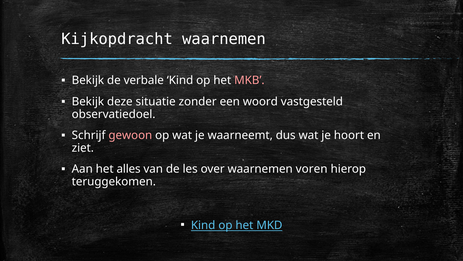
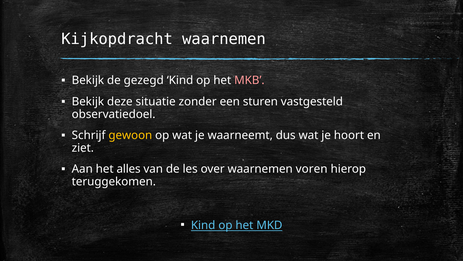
verbale: verbale -> gezegd (144, 80)
woord: woord -> sturen (260, 101)
gewoon colour: pink -> yellow (130, 135)
